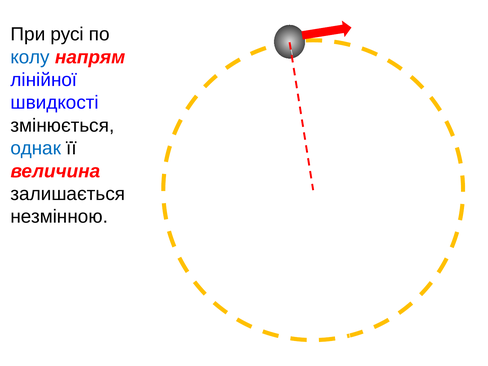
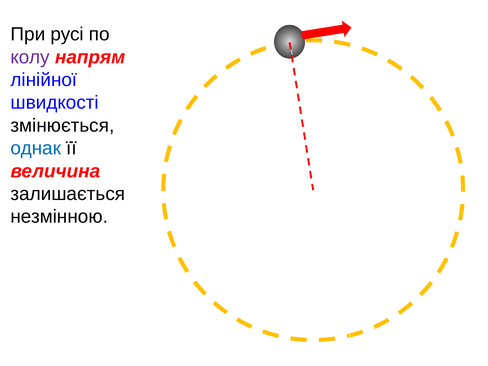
колу colour: blue -> purple (30, 57)
